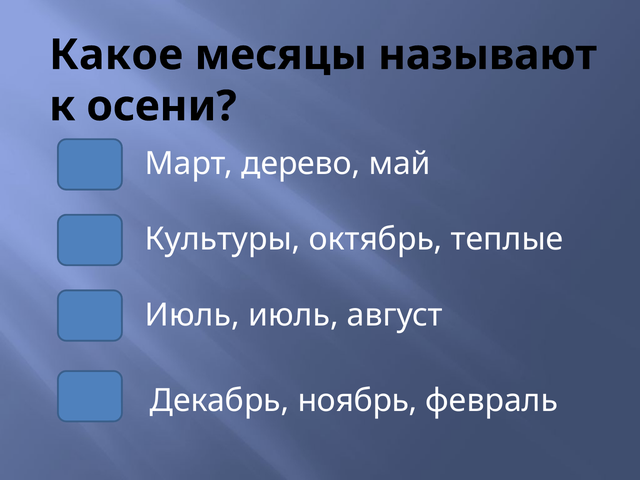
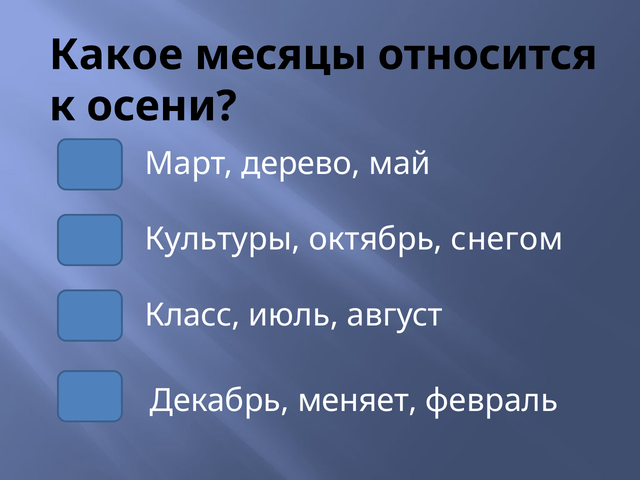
называют: называют -> относится (488, 55)
теплые: теплые -> снегом (507, 239)
Июль: Июль -> Класс (193, 315)
ноябрь: ноябрь -> меняет (358, 401)
